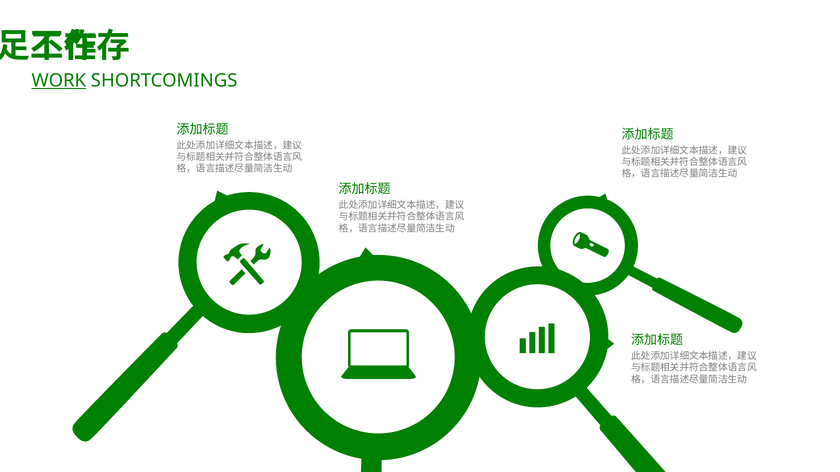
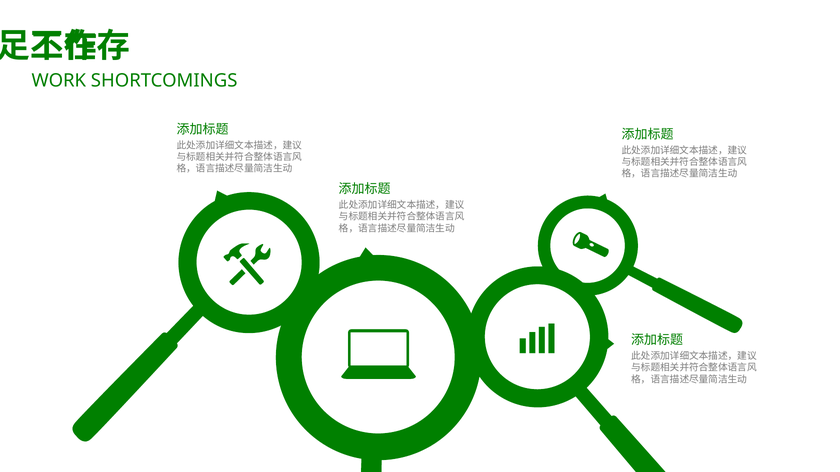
WORK underline: present -> none (59, 81)
